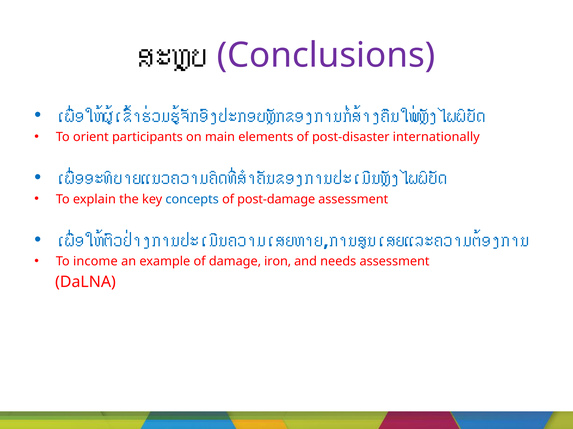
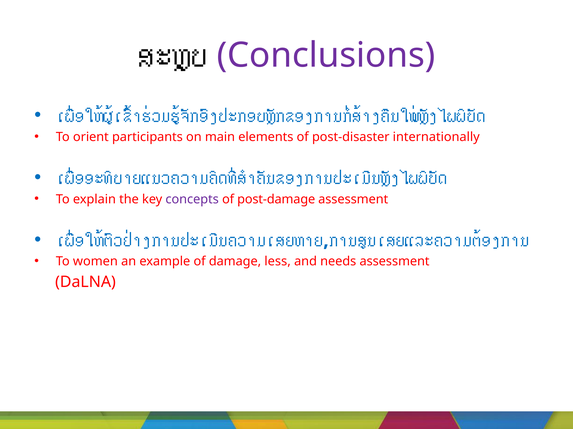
concepts colour: blue -> purple (192, 200)
income: income -> women (95, 262)
iron: iron -> less (278, 262)
